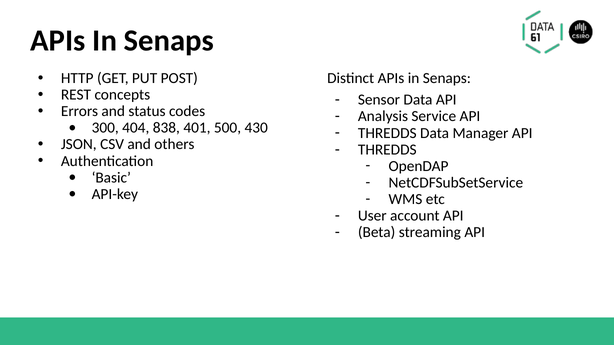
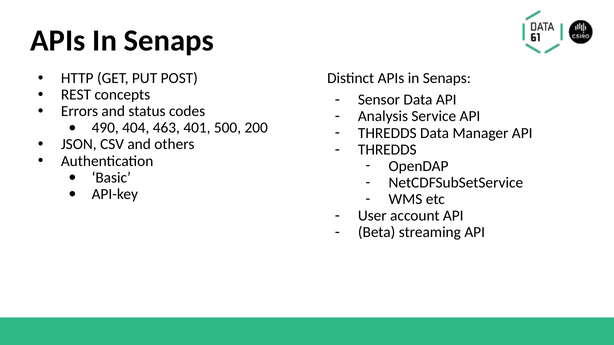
300: 300 -> 490 (105, 128)
838: 838 -> 463 (166, 128)
430: 430 -> 200 (256, 128)
